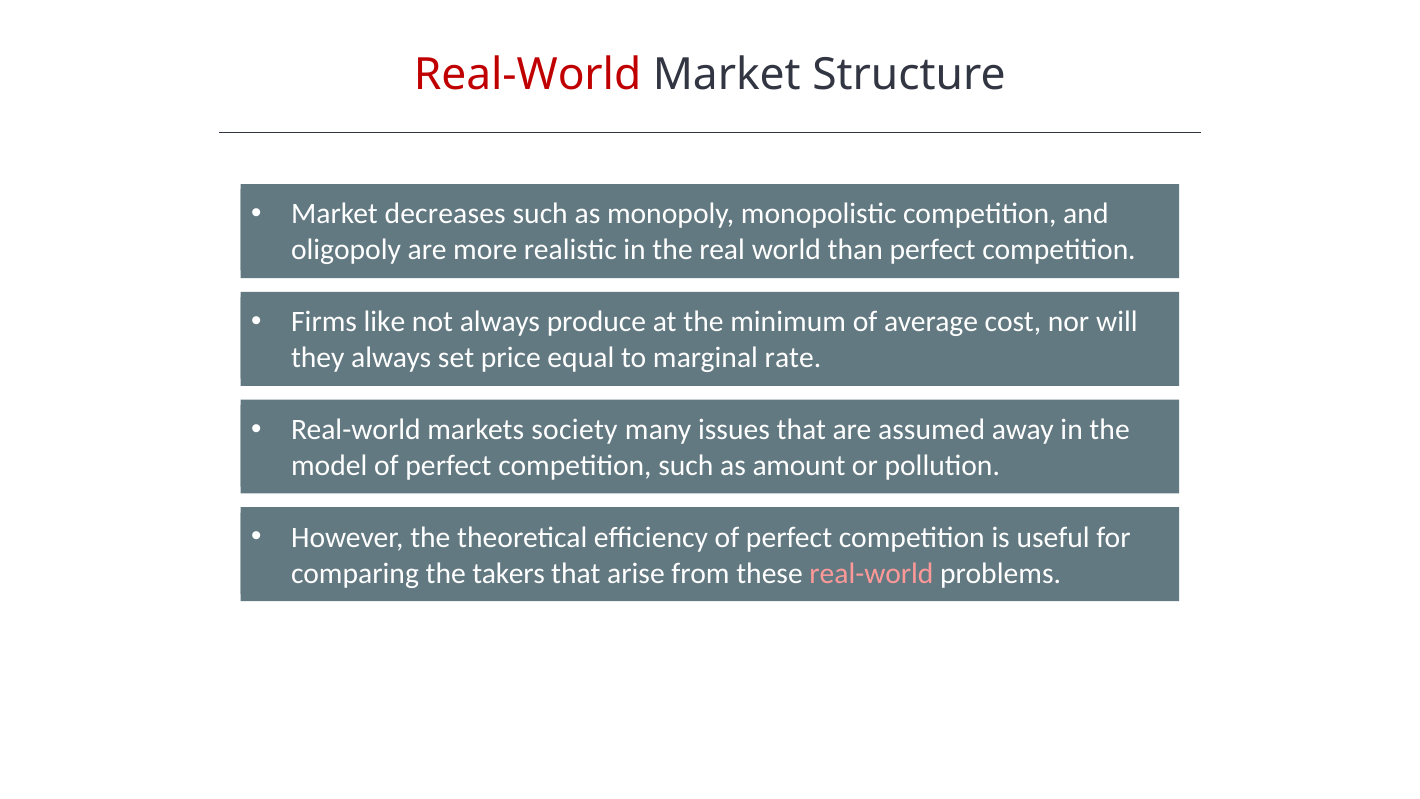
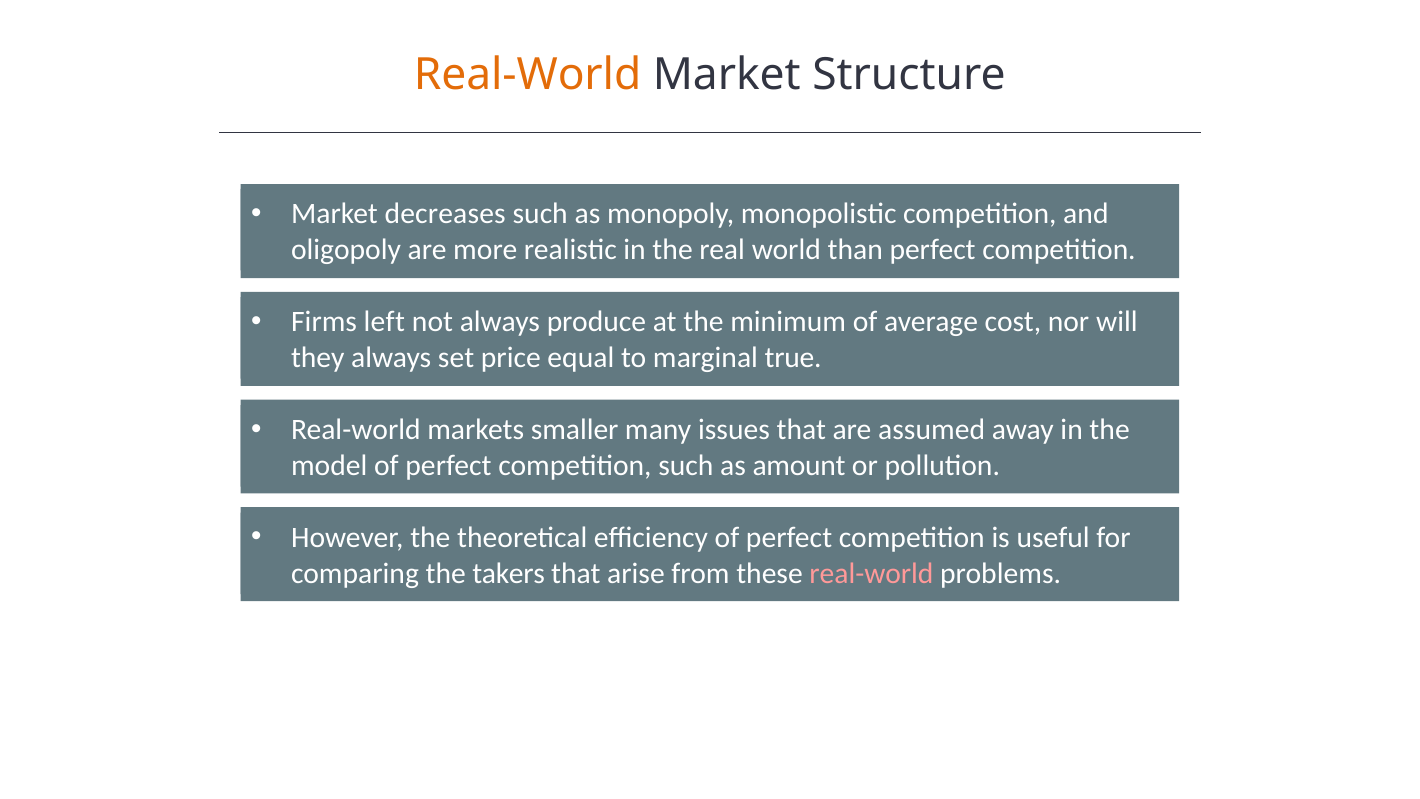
Real-World colour: red -> orange (528, 74)
like: like -> left (384, 322)
rate: rate -> true (793, 358)
society: society -> smaller (575, 430)
